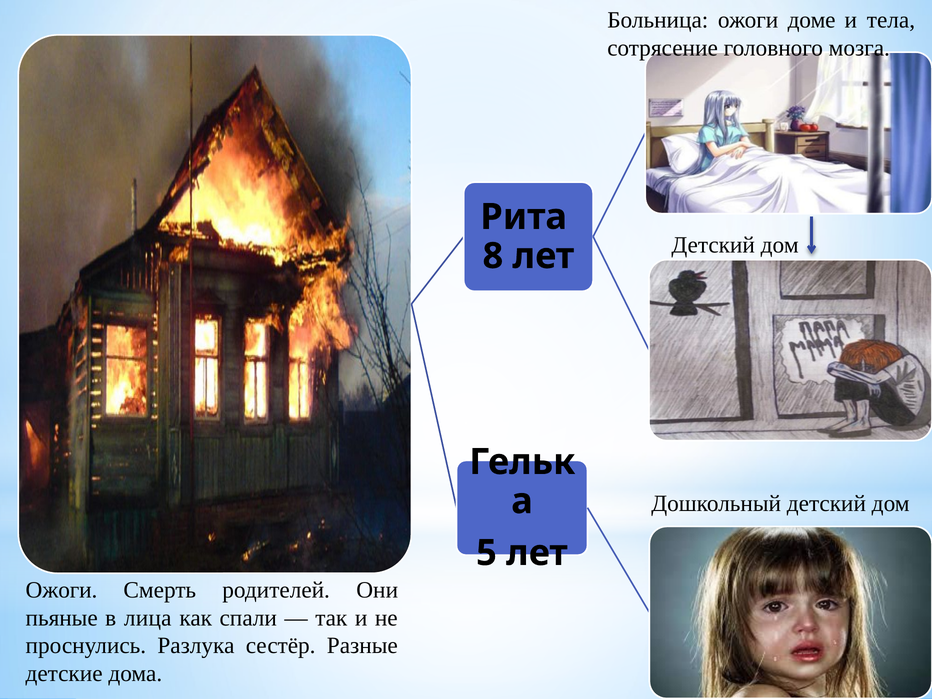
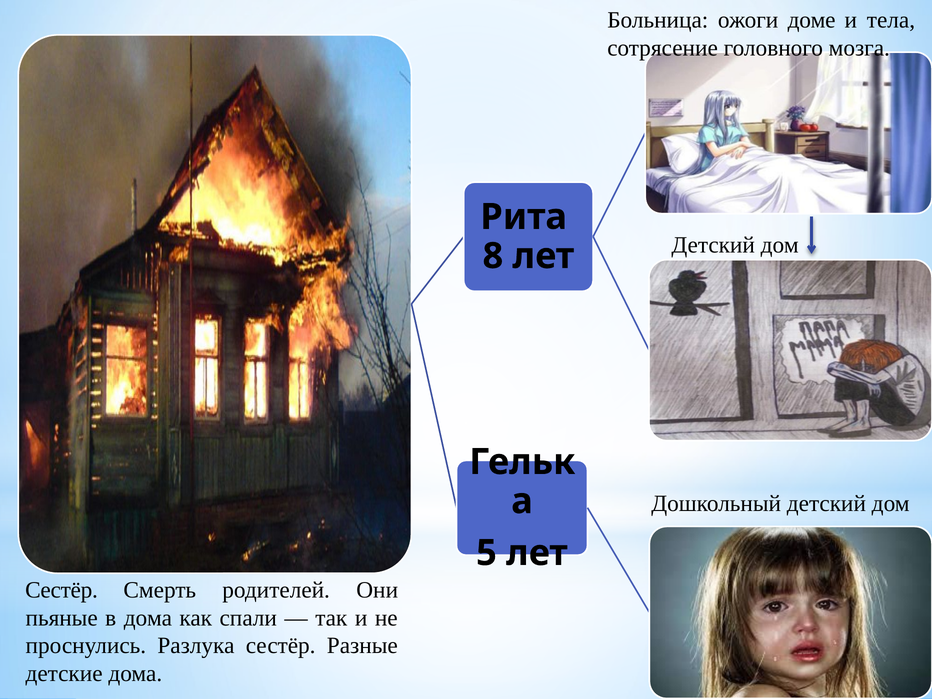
Ожоги: Ожоги -> Сестёр (62, 590)
в лица: лица -> дома (148, 618)
